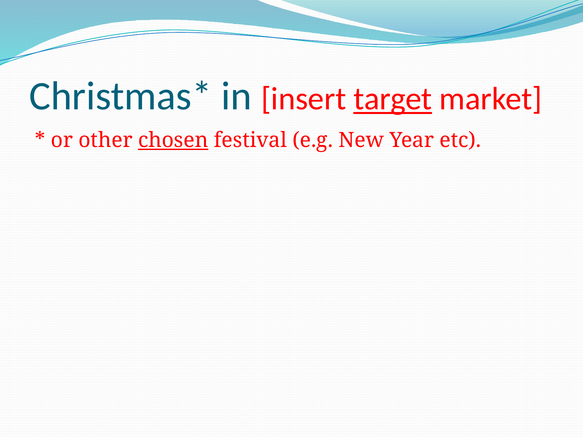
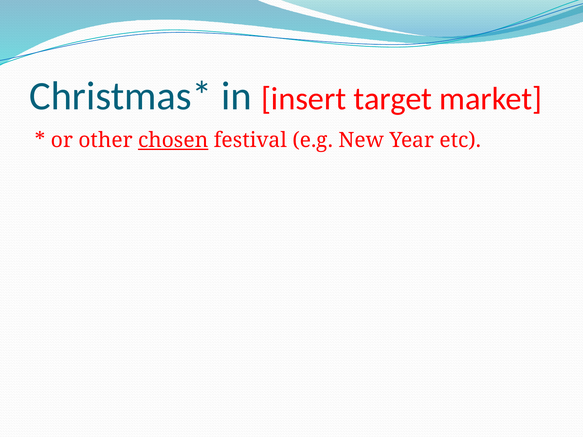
target underline: present -> none (393, 99)
